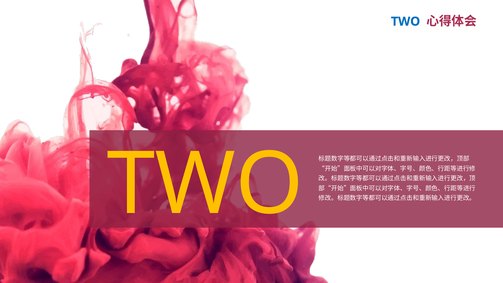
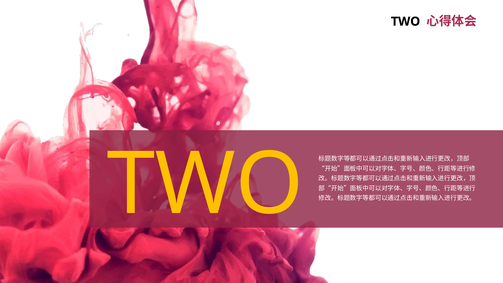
TWO colour: blue -> black (406, 21)
